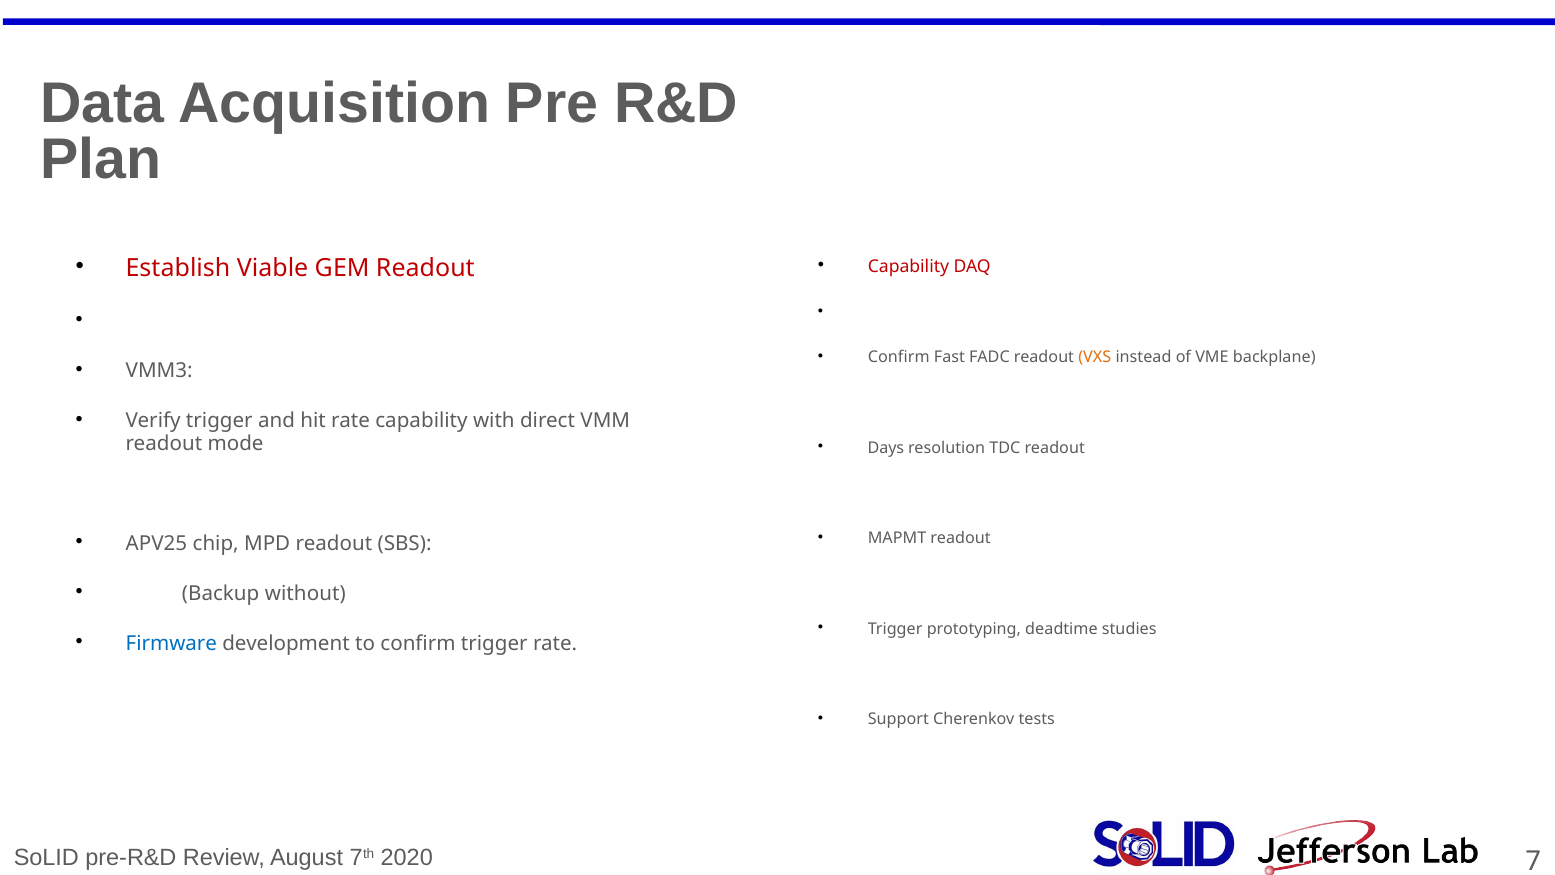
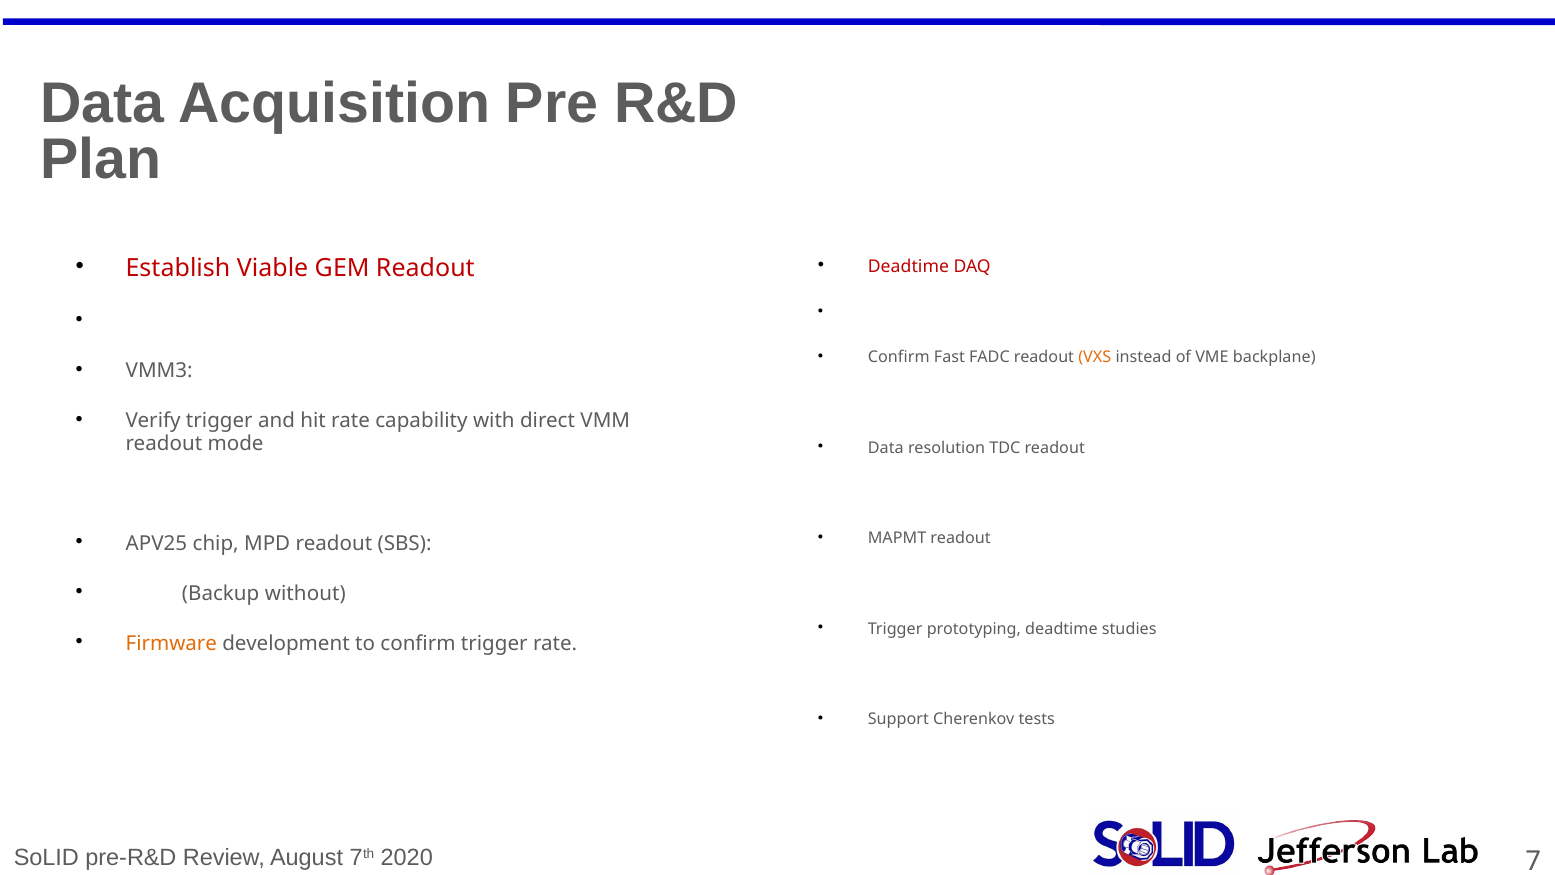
Capability: Capability -> Deadtime (908, 266)
Days: Days -> Data (886, 448)
Firmware colour: blue -> orange (171, 643)
